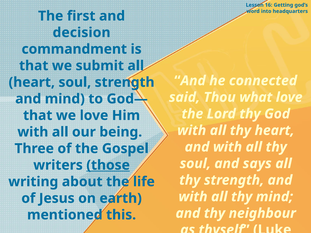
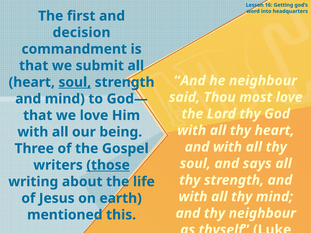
he connected: connected -> neighbour (263, 81)
soul underline: none -> present (75, 82)
what: what -> most (256, 97)
